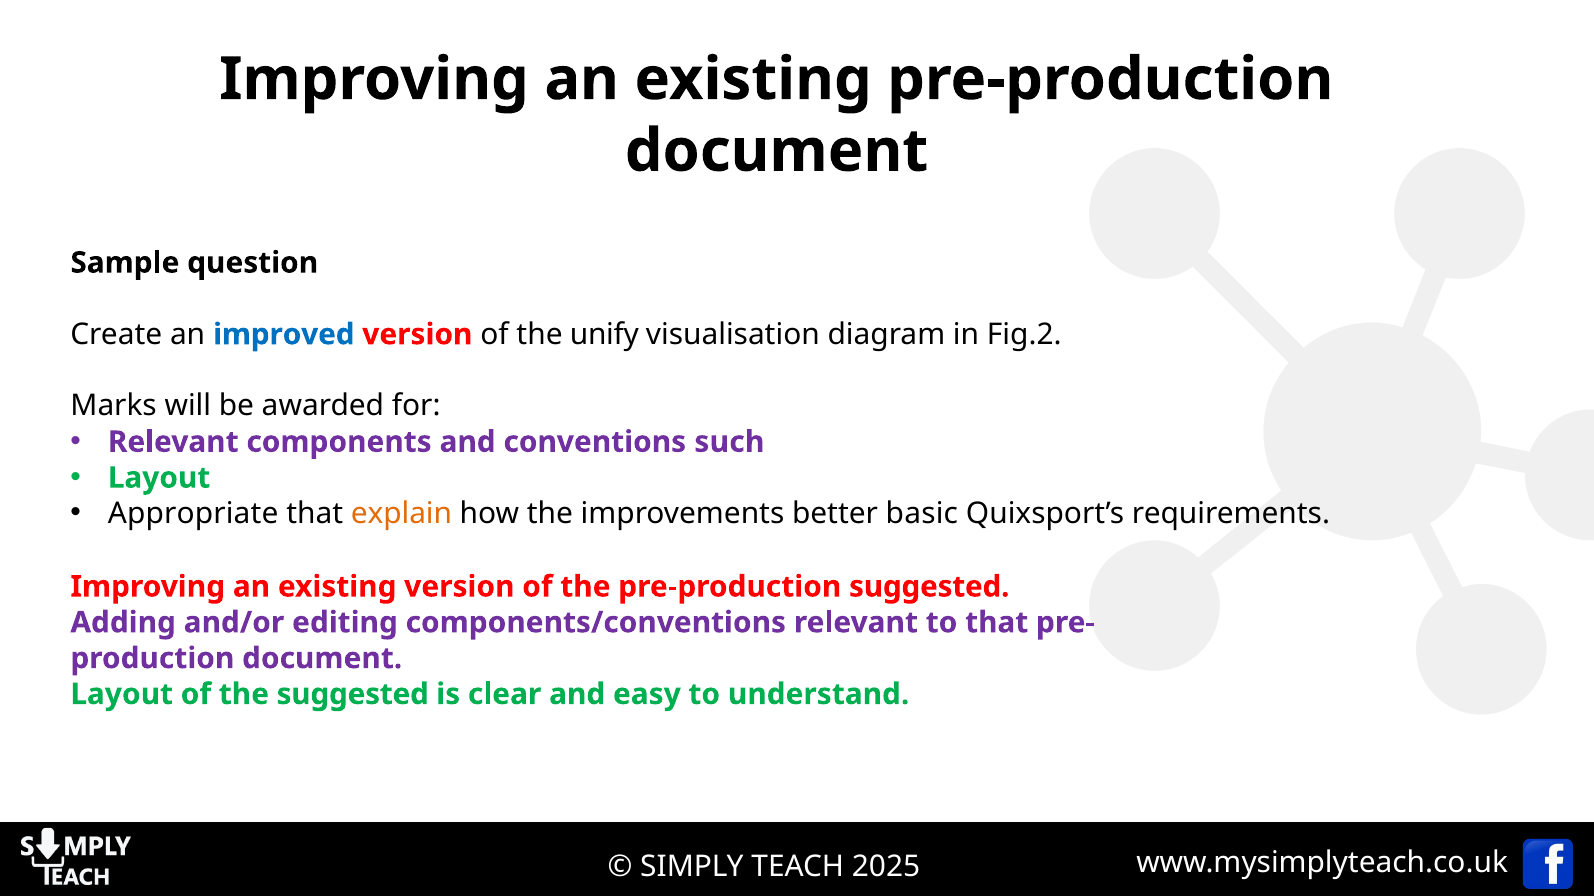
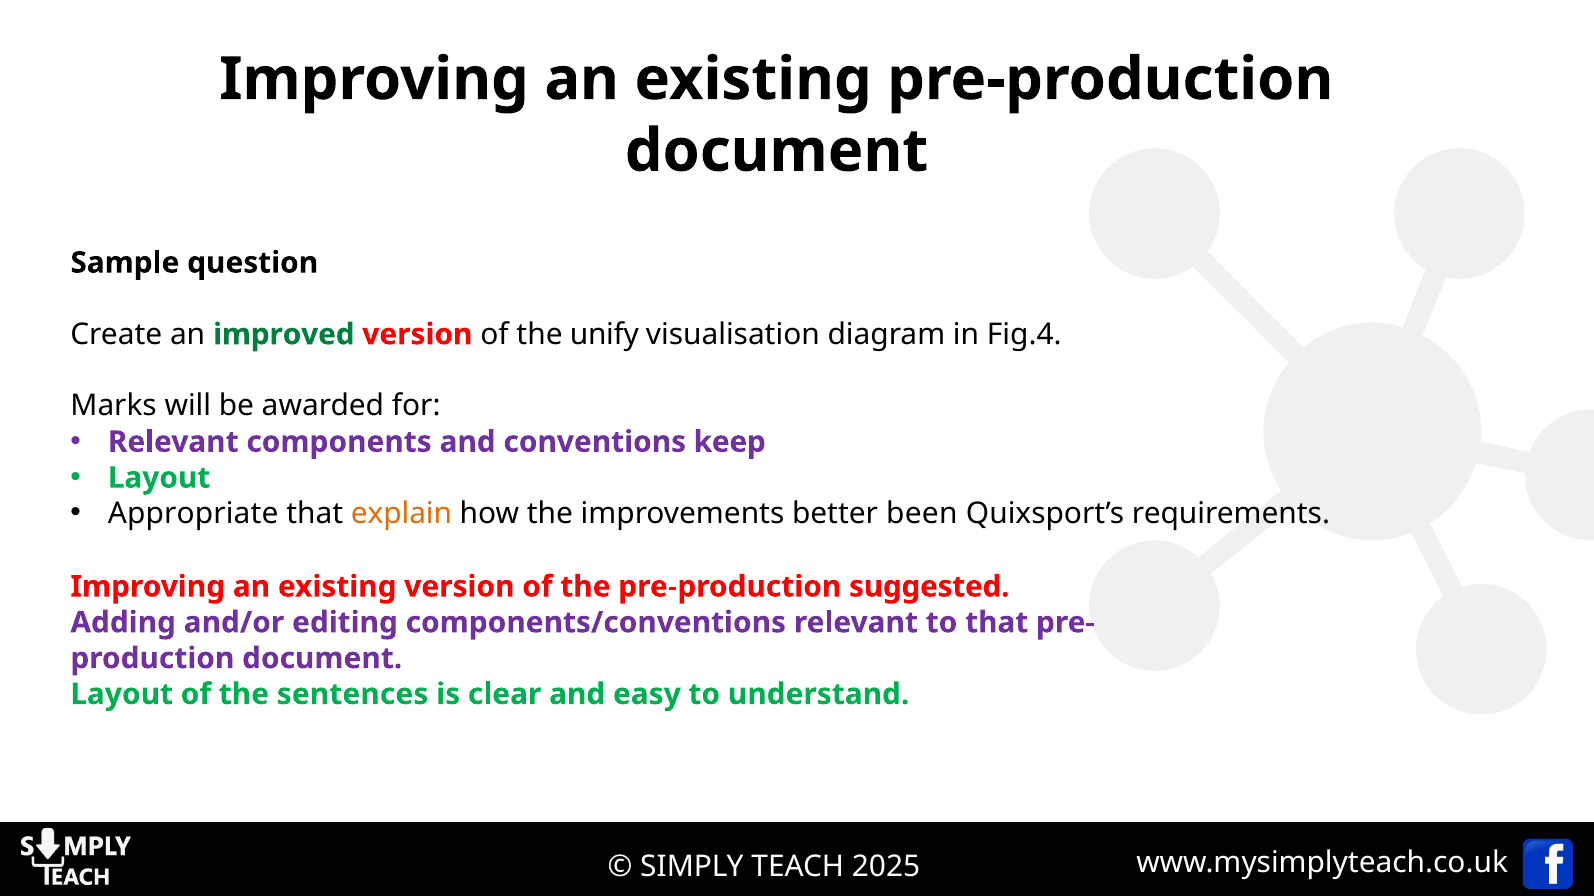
improved colour: blue -> green (284, 335)
Fig.2: Fig.2 -> Fig.4 (1024, 335)
such: such -> keep (730, 442)
basic: basic -> been (922, 514)
the suggested: suggested -> sentences (353, 695)
